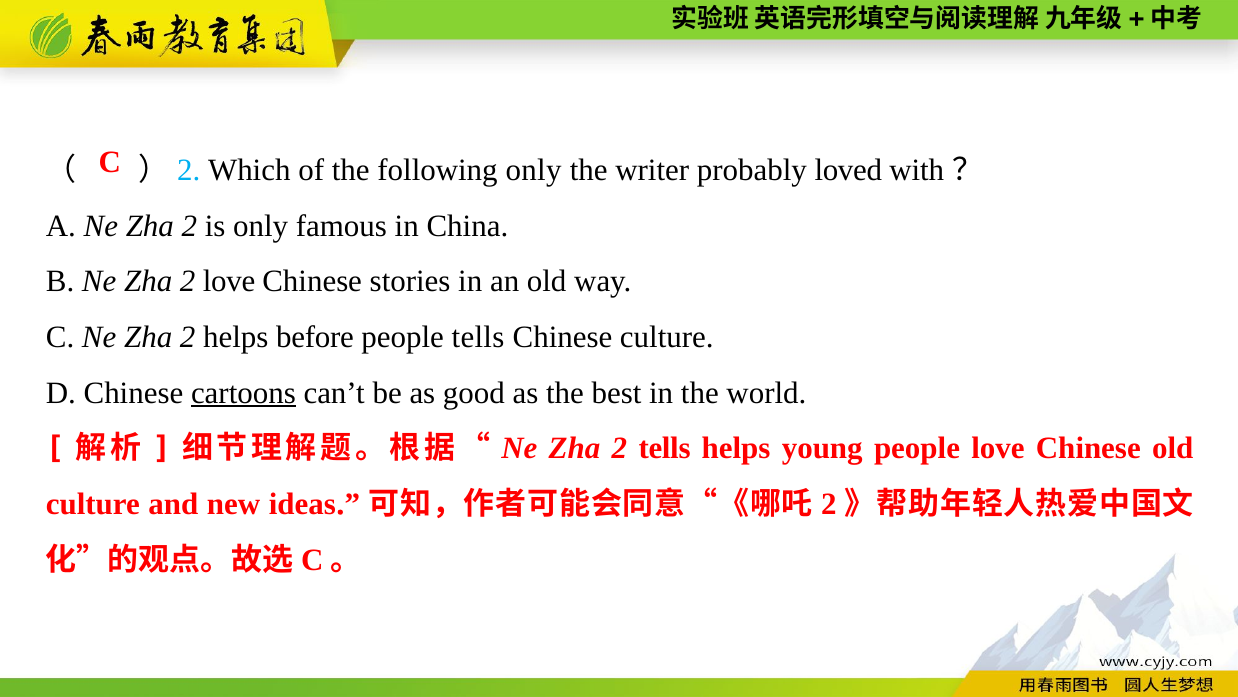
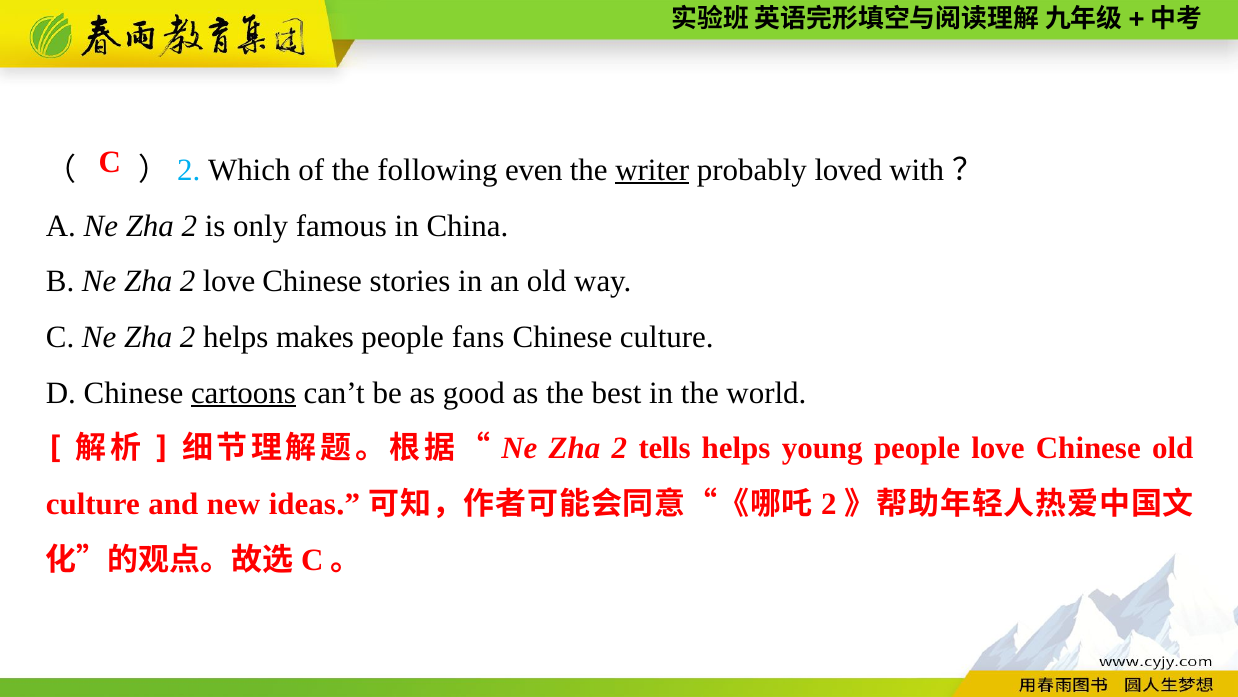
following only: only -> even (534, 170)
writer underline: none -> present (652, 170)
before: before -> makes (315, 337)
people tells: tells -> fans (478, 337)
